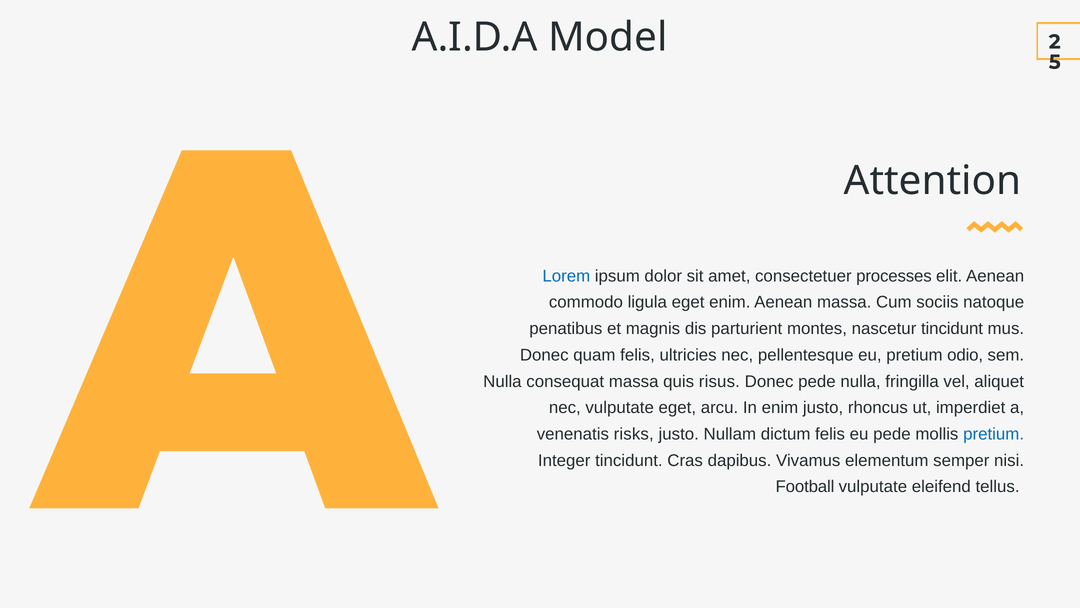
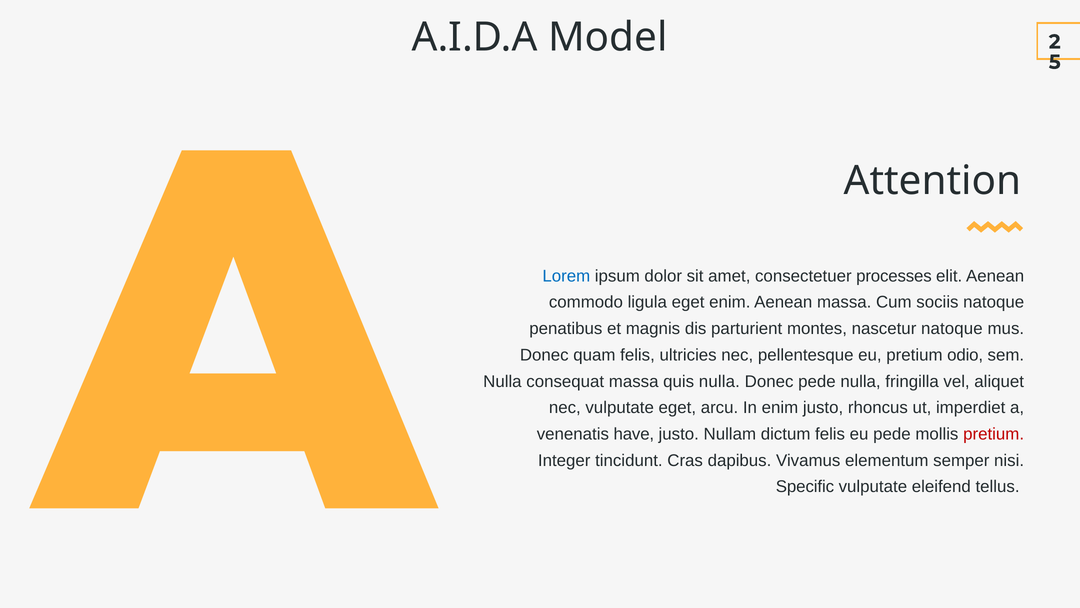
nascetur tincidunt: tincidunt -> natoque (952, 328)
quis risus: risus -> nulla (719, 381)
risks: risks -> have (634, 434)
pretium colour: blue -> red (994, 434)
Football: Football -> Specific (805, 486)
